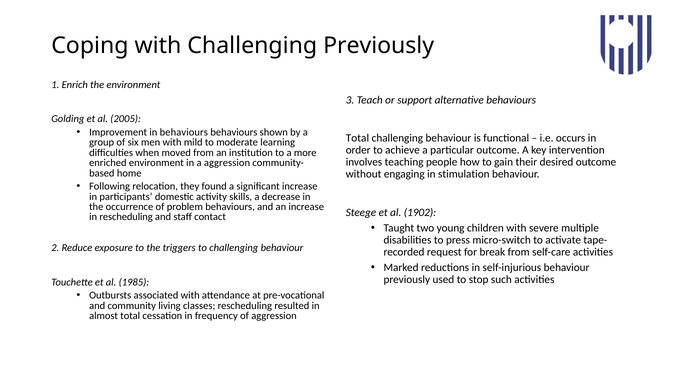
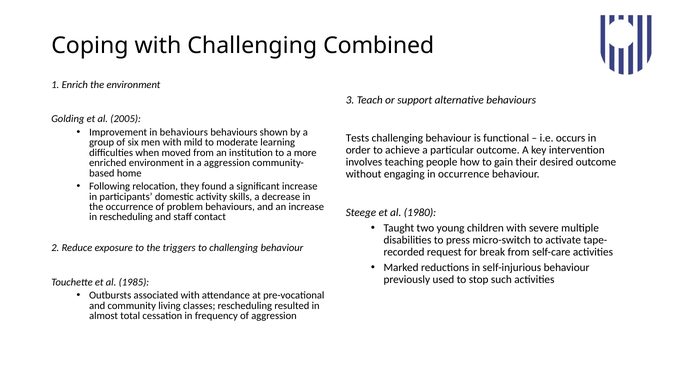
Challenging Previously: Previously -> Combined (379, 46)
Total: Total -> Tests (357, 138)
in stimulation: stimulation -> occurrence (464, 175)
1902: 1902 -> 1980 (420, 213)
